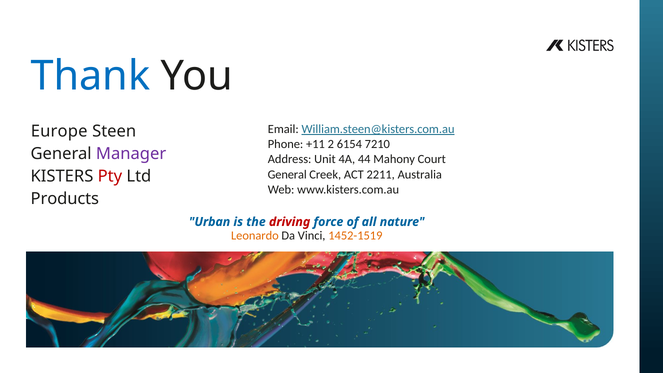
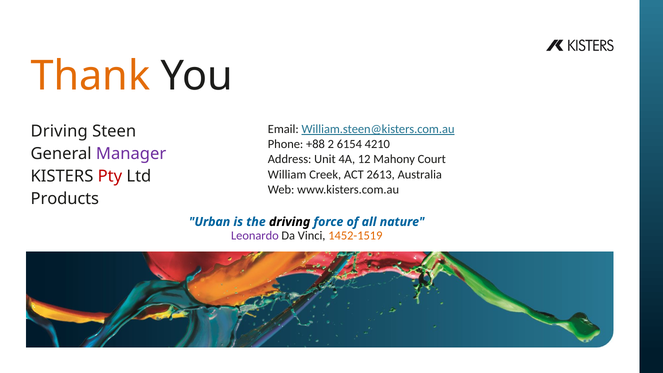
Thank colour: blue -> orange (90, 76)
Europe: Europe -> Driving (59, 131)
+11: +11 -> +88 (315, 144)
7210: 7210 -> 4210 (377, 144)
44: 44 -> 12 (364, 159)
General: General -> William (287, 174)
2211: 2211 -> 2613 (381, 174)
driving colour: red -> black (290, 222)
Leonardo colour: orange -> purple (255, 235)
